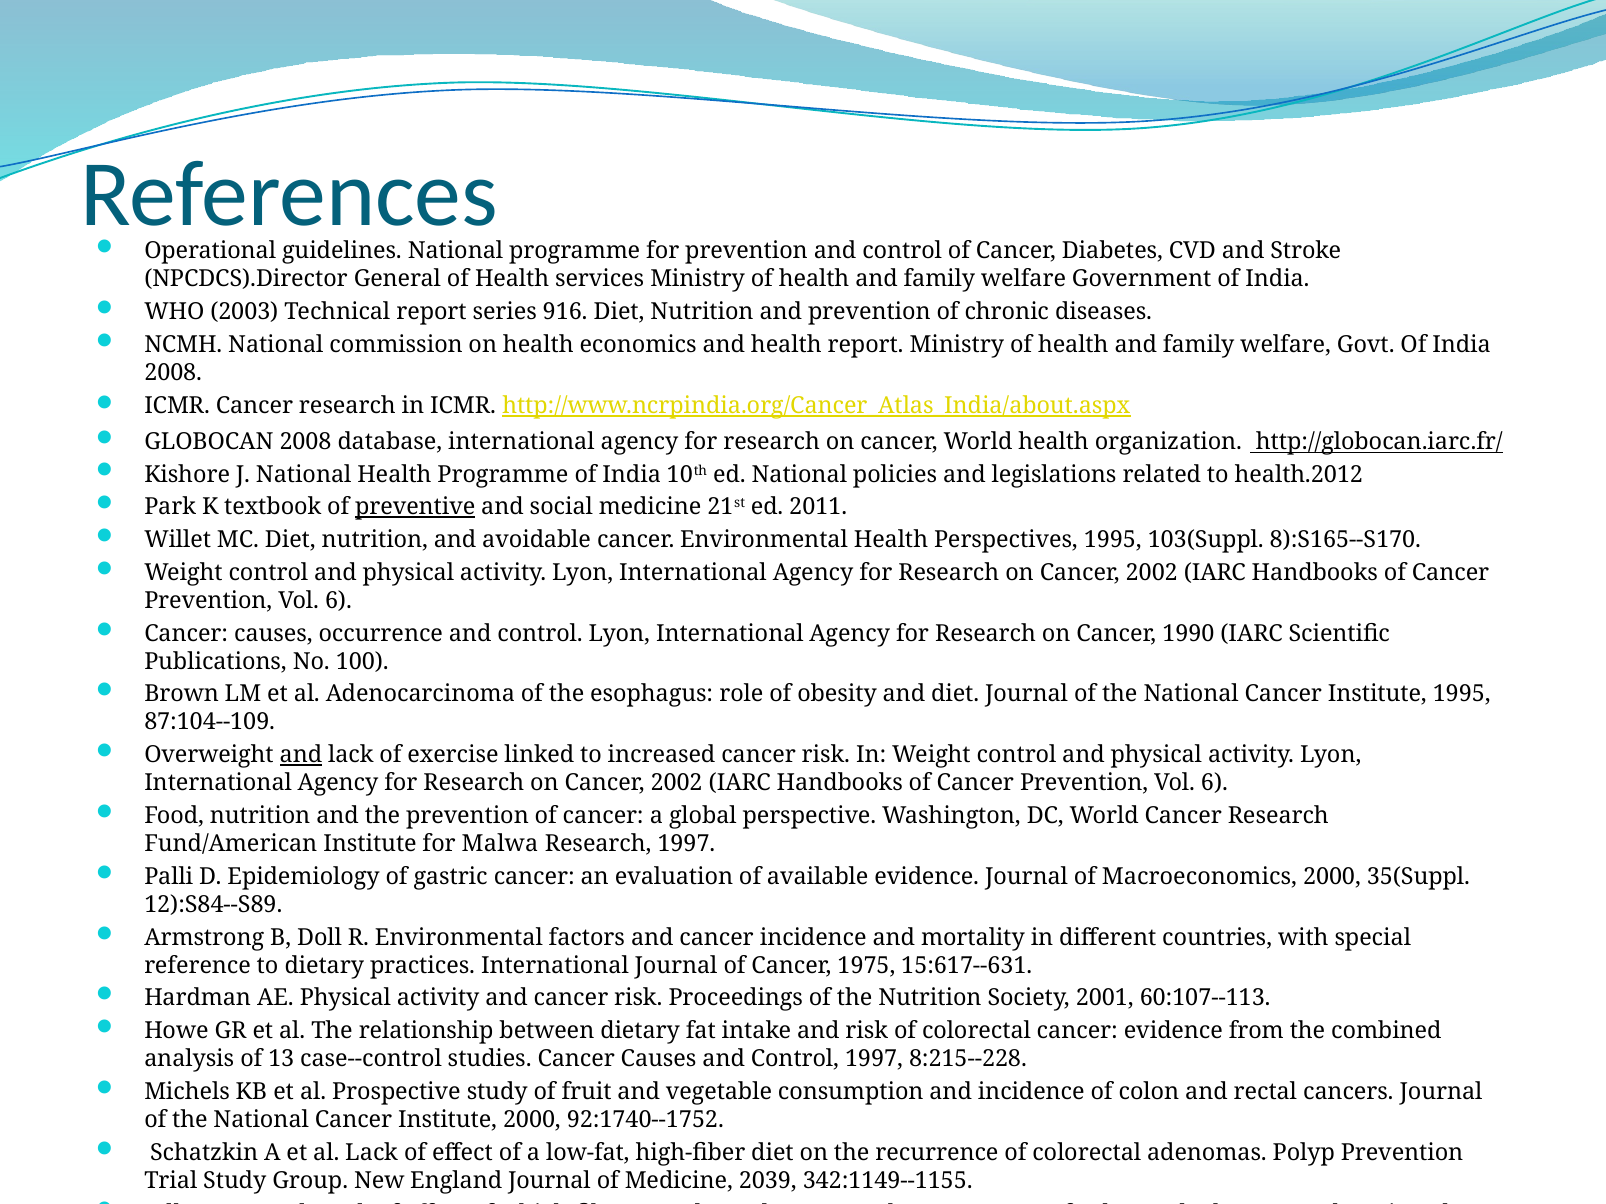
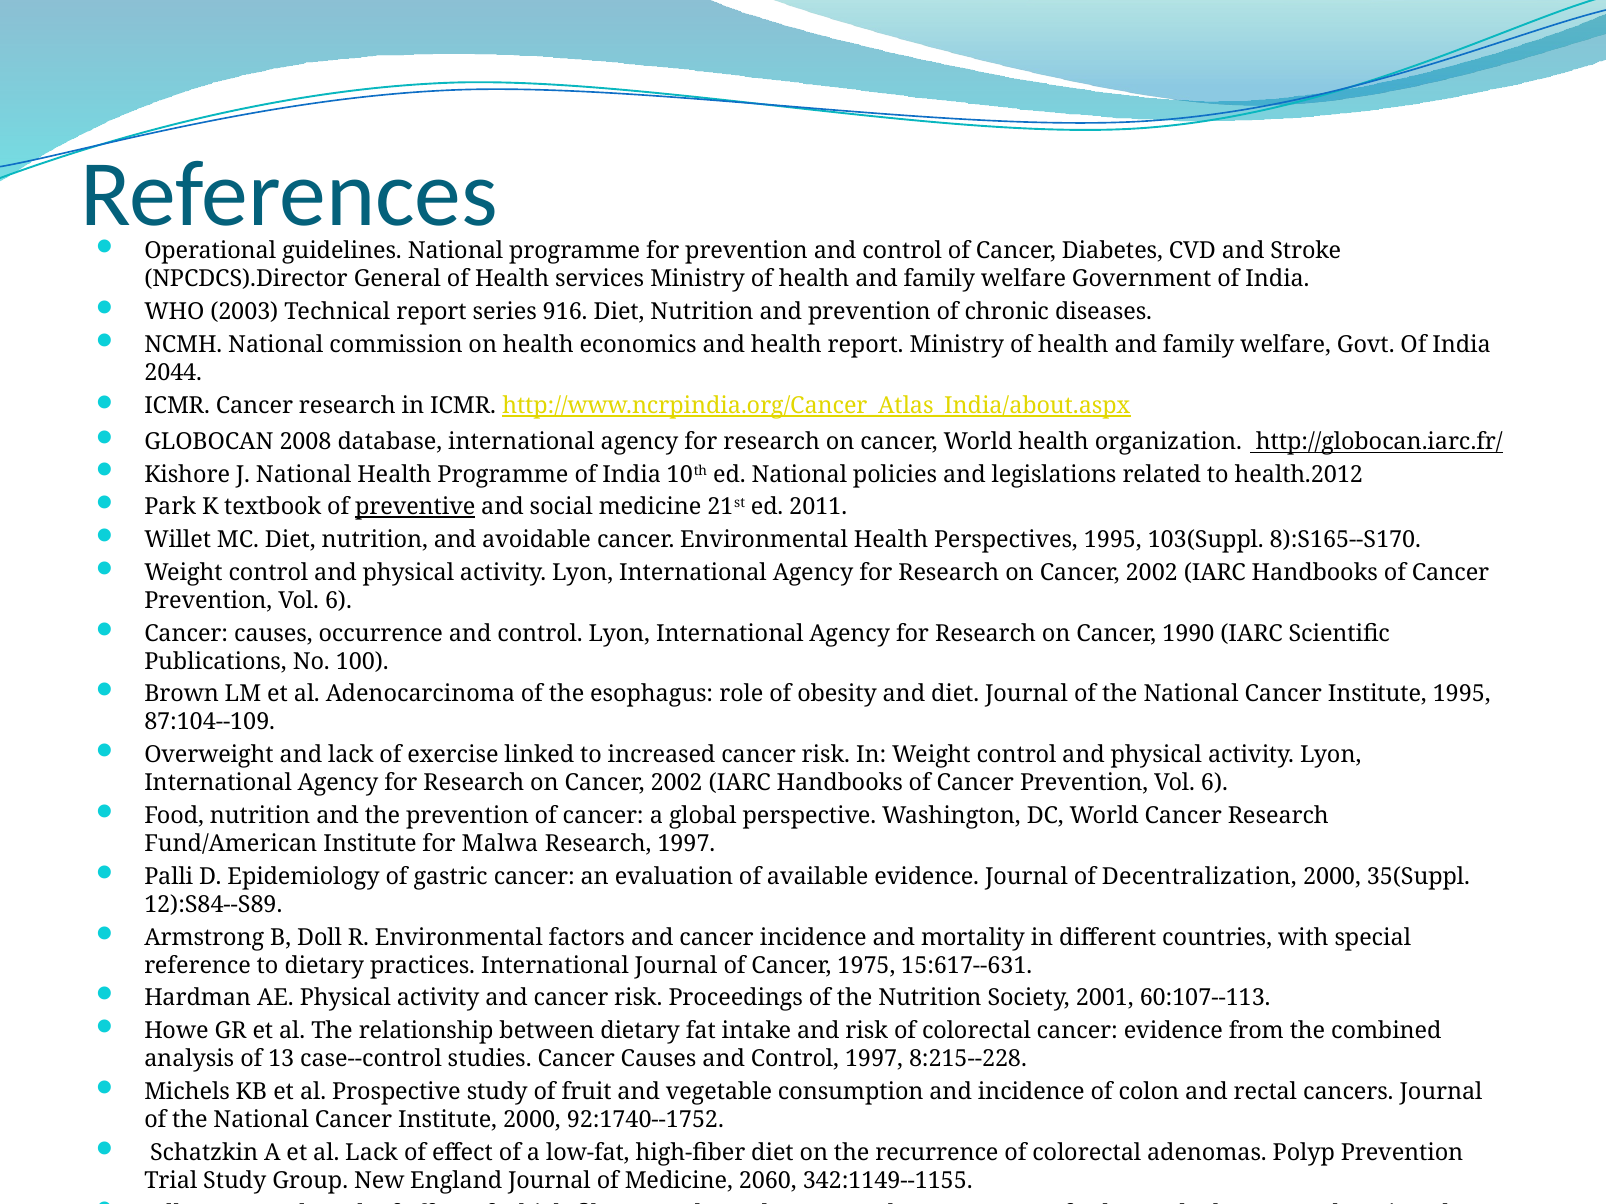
2008: 2008 -> 2044 (173, 373)
and underline: present -> none (301, 755)
Macroeconomics: Macroeconomics -> Decentralization (1199, 877)
2039: 2039 -> 2060 (768, 1181)
